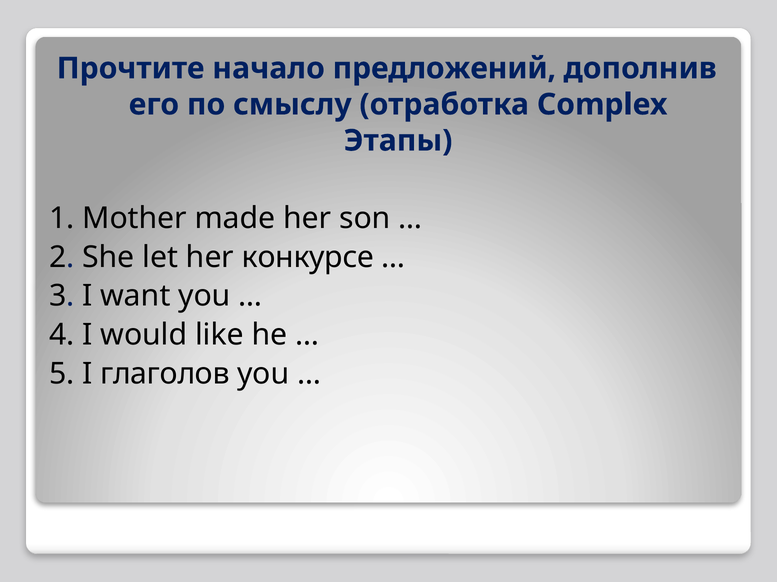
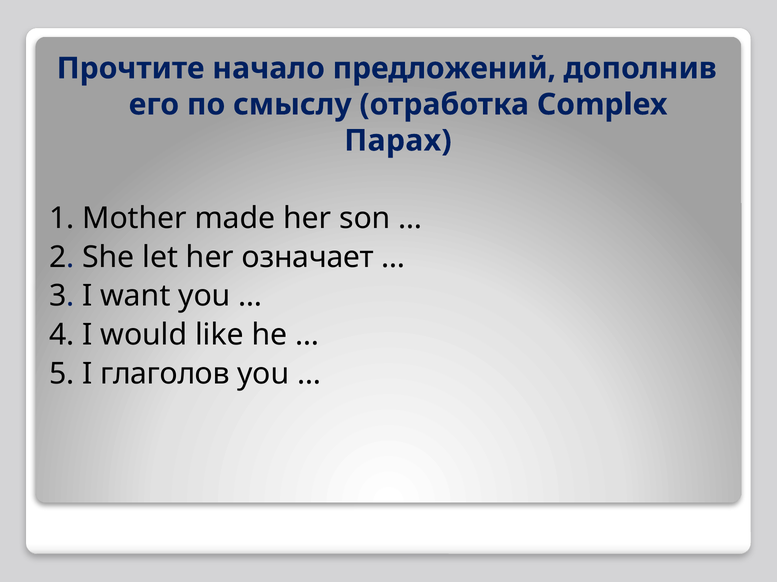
Этапы: Этапы -> Парах (398, 141)
конкурсе: конкурсе -> означает (308, 257)
